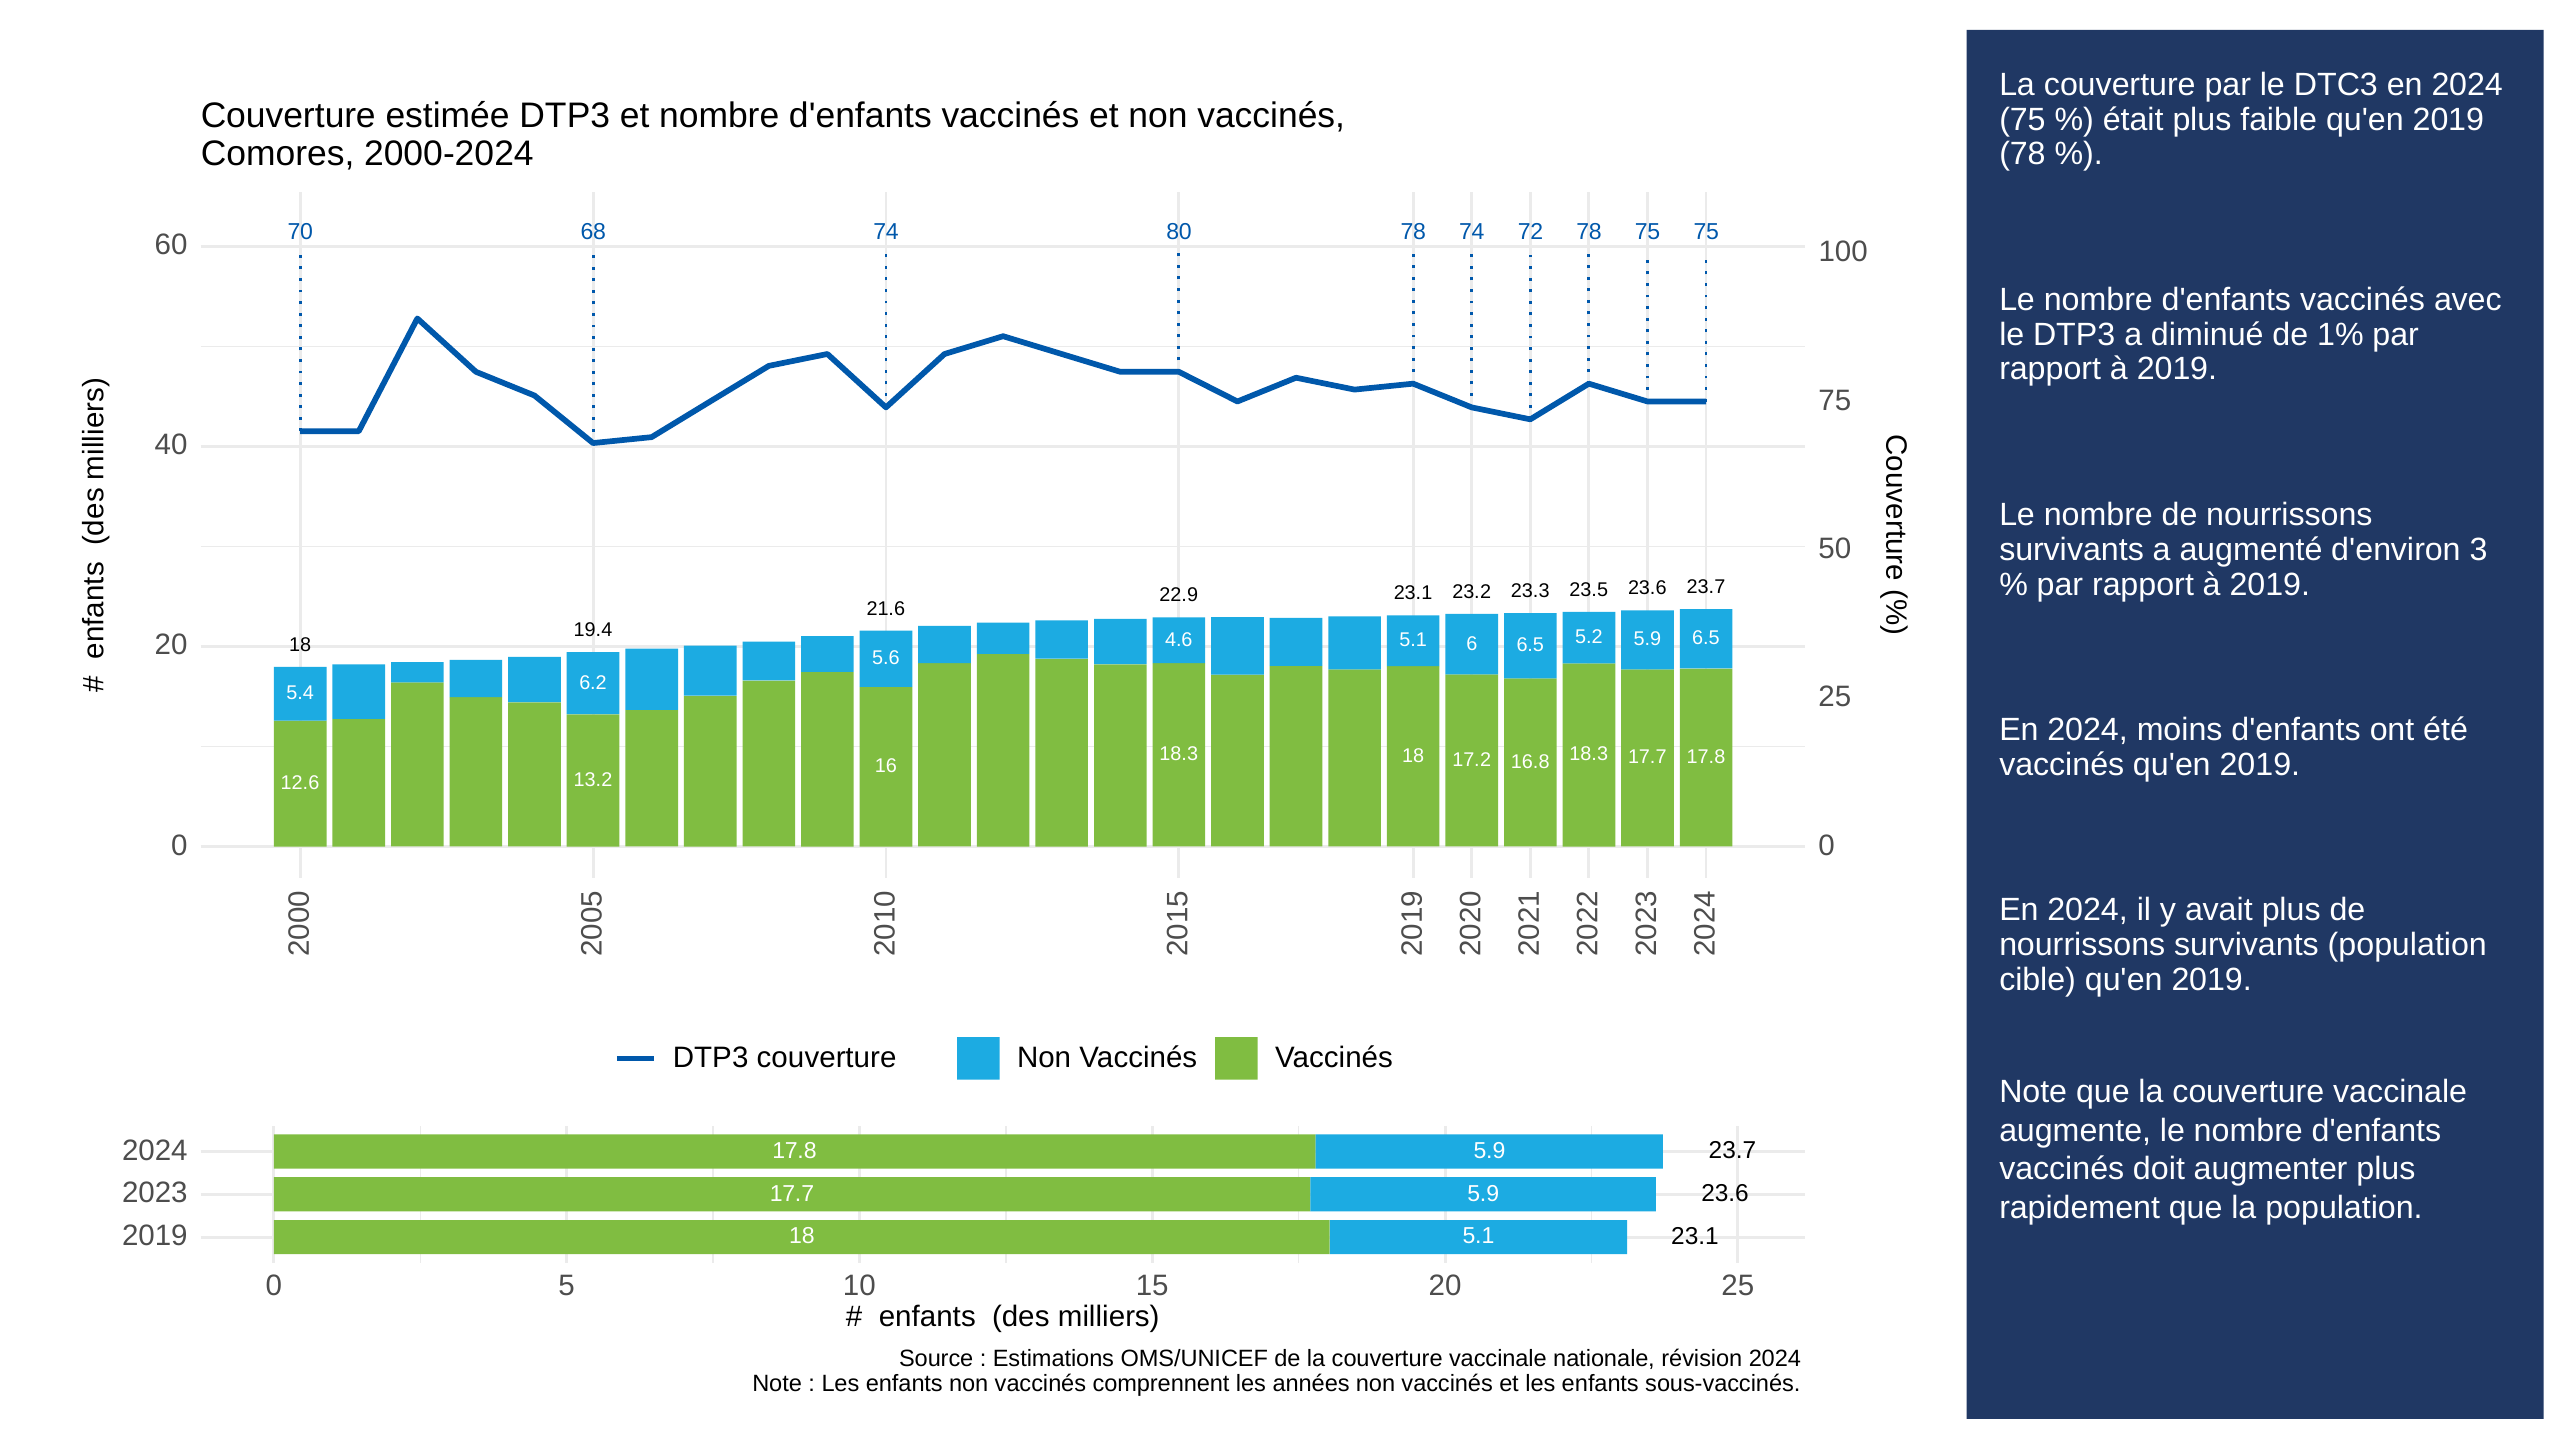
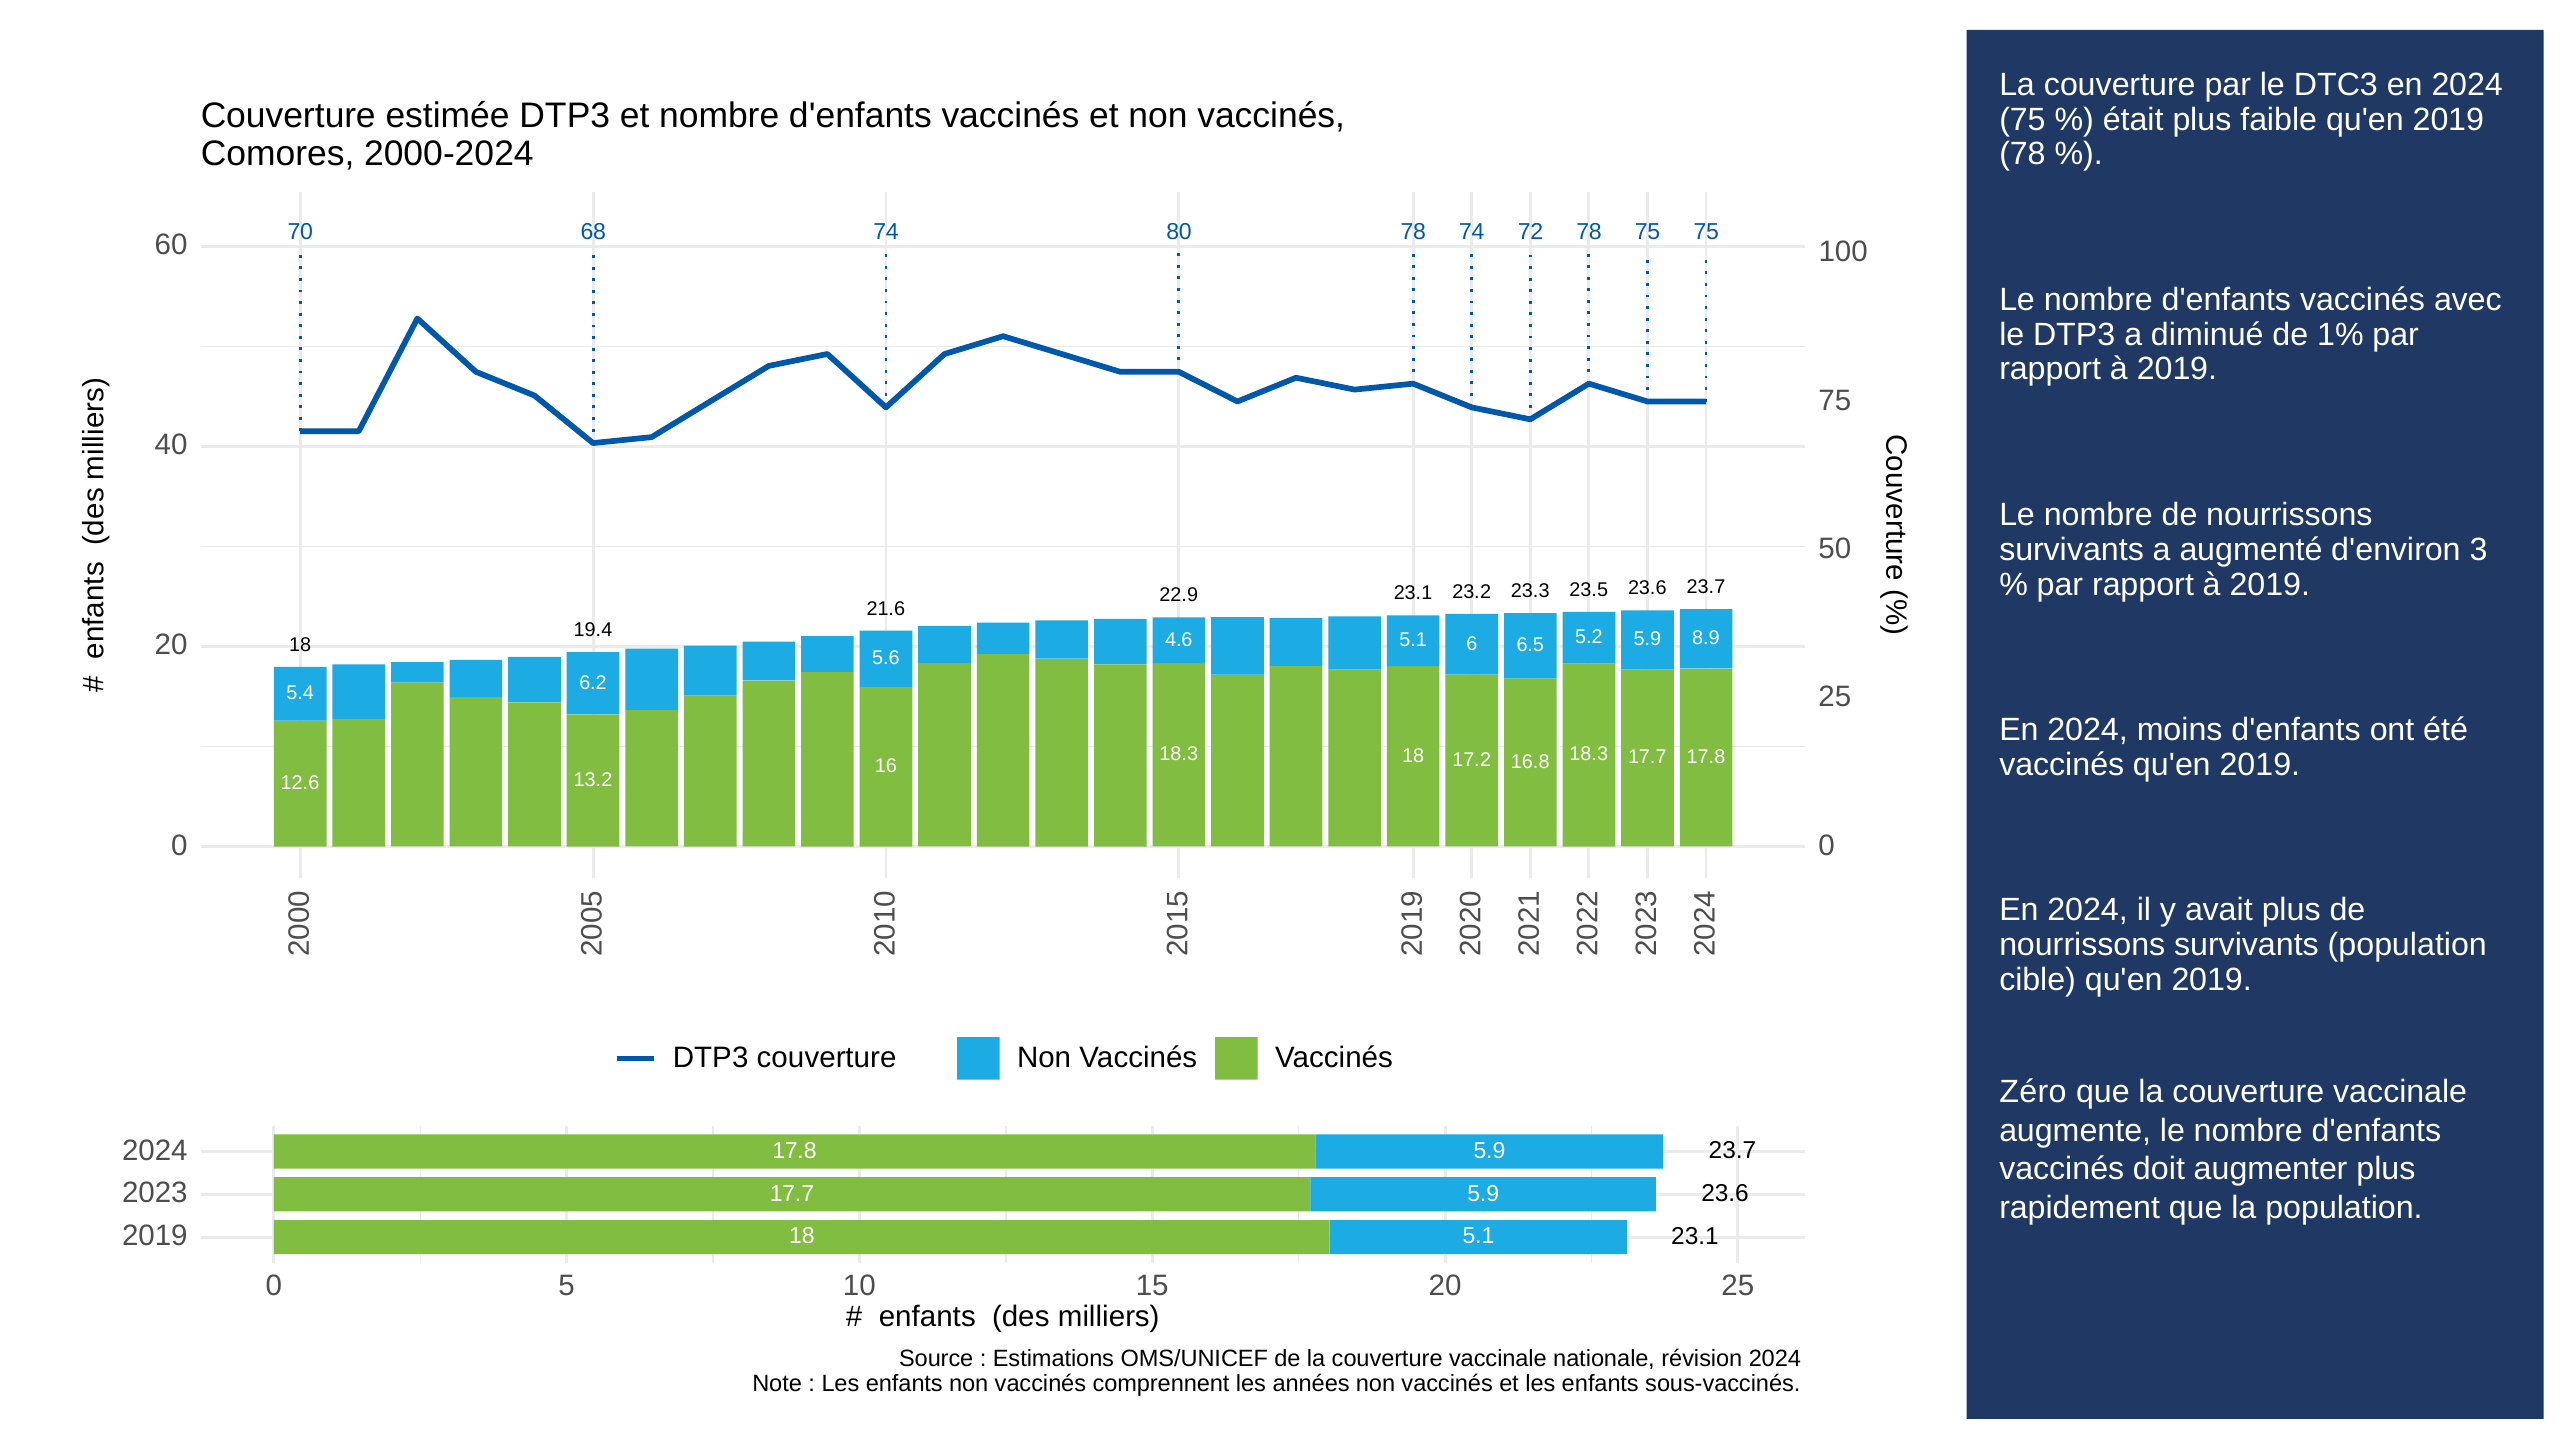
6.5: 6.5 -> 8.9 (1706, 638)
Note: Note -> Zéro (2033, 1092)
